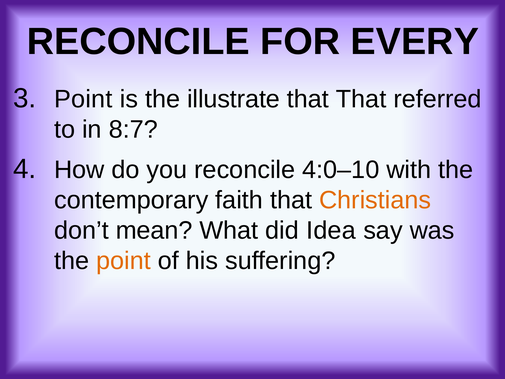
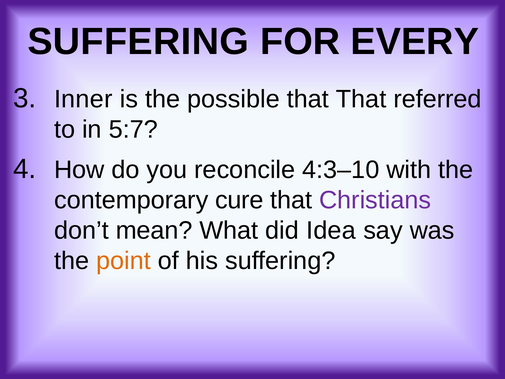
RECONCILE: RECONCILE -> SUFFERING (138, 42)
Point: Point -> Inner (83, 99)
illustrate: illustrate -> possible (233, 99)
8:7: 8:7 -> 5:7 (133, 130)
4:0–10: 4:0–10 -> 4:3–10 (341, 170)
faith: faith -> cure (239, 200)
Christians colour: orange -> purple (375, 200)
